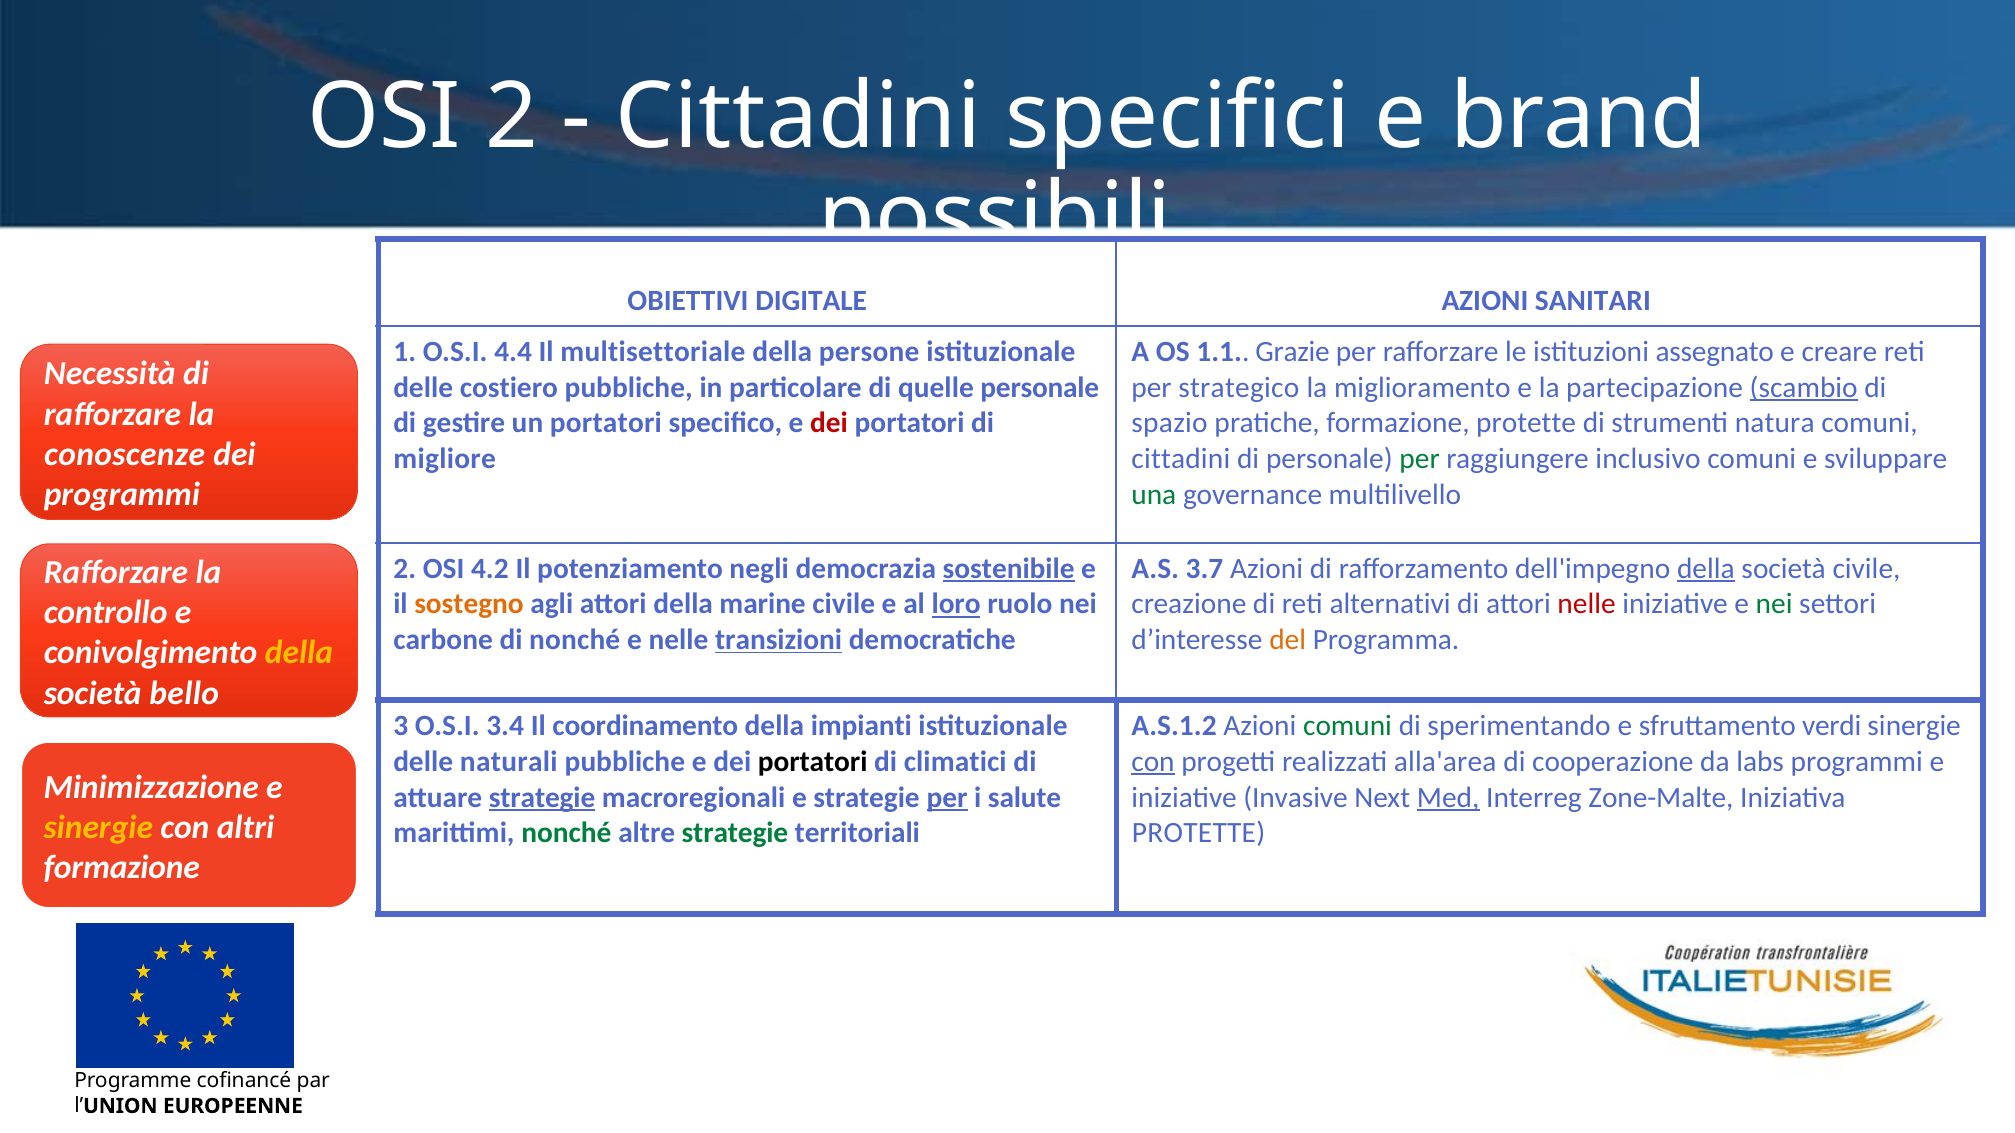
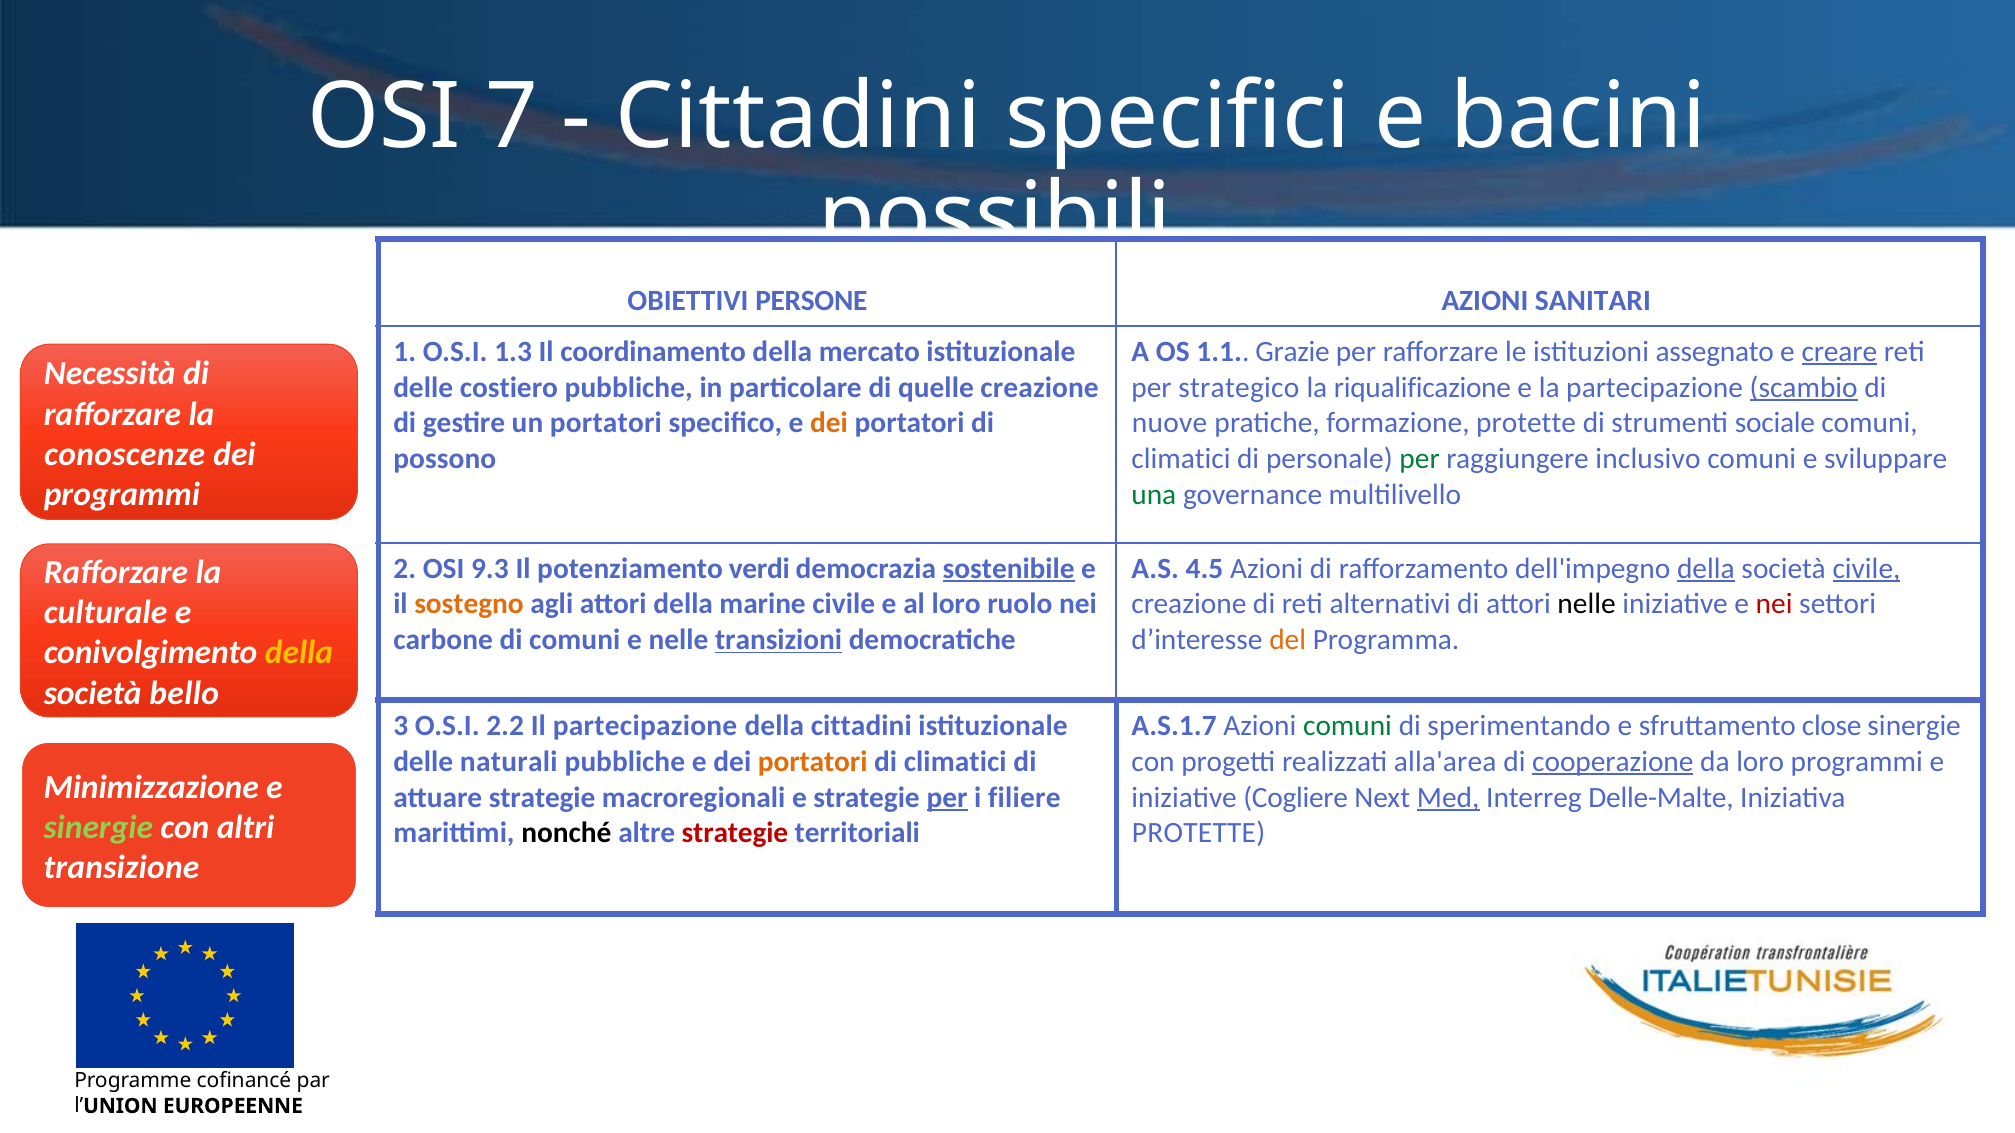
OSI 2: 2 -> 7 (511, 117)
brand: brand -> bacini (1579, 117)
DIGITALE: DIGITALE -> PERSONE (811, 301)
4.4: 4.4 -> 1.3 (513, 352)
multisettoriale: multisettoriale -> coordinamento (653, 352)
persone: persone -> mercato (869, 352)
creare underline: none -> present (1839, 352)
quelle personale: personale -> creazione (1040, 388)
miglioramento: miglioramento -> riqualificazione (1422, 388)
dei colour: red -> orange (829, 423)
spazio: spazio -> nuove (1170, 423)
natura: natura -> sociale (1775, 423)
migliore: migliore -> possono (445, 459)
cittadini: cittadini -> climatici (1181, 459)
4.2: 4.2 -> 9.3 (490, 569)
negli: negli -> verdi (759, 569)
3.7: 3.7 -> 4.5 (1205, 569)
civile underline: none -> present (1866, 569)
loro underline: present -> none (956, 604)
nelle colour: red -> black (1587, 604)
nei colour: green -> red (1774, 604)
controllo: controllo -> culturale (106, 613)
di nonché: nonché -> comuni (575, 640)
3.4: 3.4 -> 2.2 (505, 726)
Il coordinamento: coordinamento -> partecipazione (645, 726)
della impianti: impianti -> cittadini (861, 726)
A.S.1.2: A.S.1.2 -> A.S.1.7 (1174, 726)
verdi: verdi -> close (1832, 726)
portatori colour: black -> orange (813, 762)
con underline: present -> none (1153, 762)
cooperazione underline: none -> present (1613, 762)
da labs: labs -> loro (1760, 762)
strategie underline: present -> none (542, 798)
salute: salute -> filiere (1024, 798)
Invasive: Invasive -> Cogliere (1296, 798)
Zone-Malte: Zone-Malte -> Delle-Malte (1661, 798)
sinergie colour: yellow -> light green (98, 828)
nonché colour: green -> black (566, 833)
strategie colour: green -> red (735, 833)
formazione: formazione -> transizione (122, 868)
